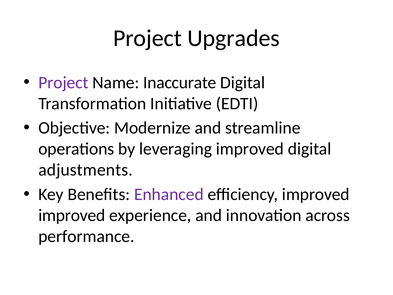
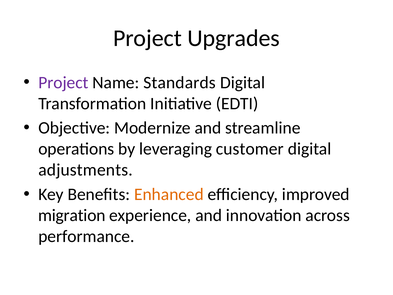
Inaccurate: Inaccurate -> Standards (180, 82)
leveraging improved: improved -> customer (250, 149)
Enhanced colour: purple -> orange (169, 194)
improved: improved -> migration (72, 215)
